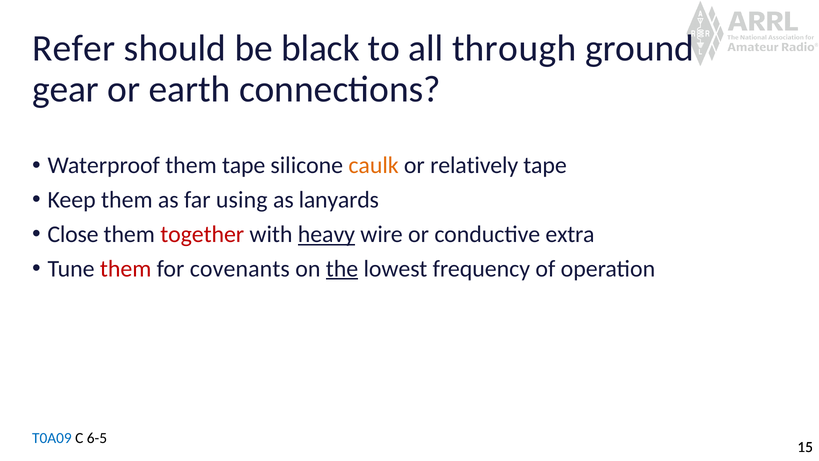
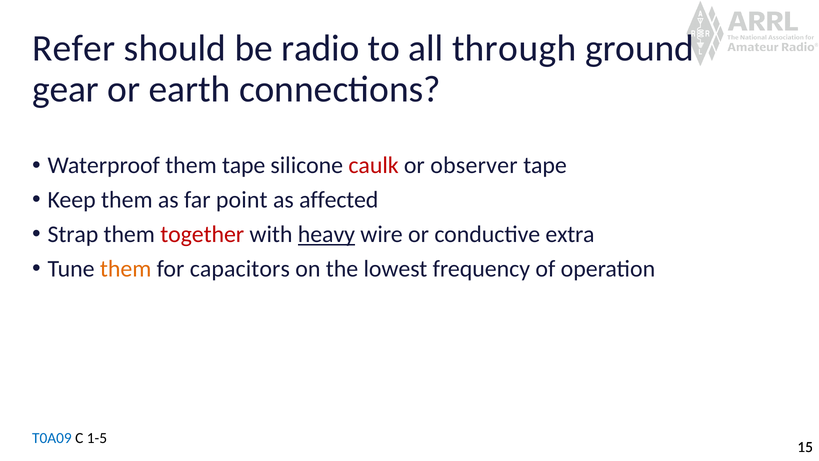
black: black -> radio (321, 49)
caulk colour: orange -> red (374, 165)
relatively: relatively -> observer (474, 165)
using: using -> point (242, 200)
lanyards: lanyards -> affected (339, 200)
Close: Close -> Strap (73, 234)
them colour: red -> orange (126, 268)
covenants: covenants -> capacitors (240, 268)
the underline: present -> none (342, 268)
6-5: 6-5 -> 1-5 (97, 438)
